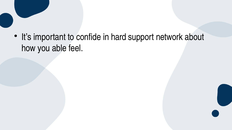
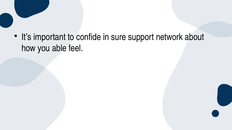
hard: hard -> sure (119, 37)
